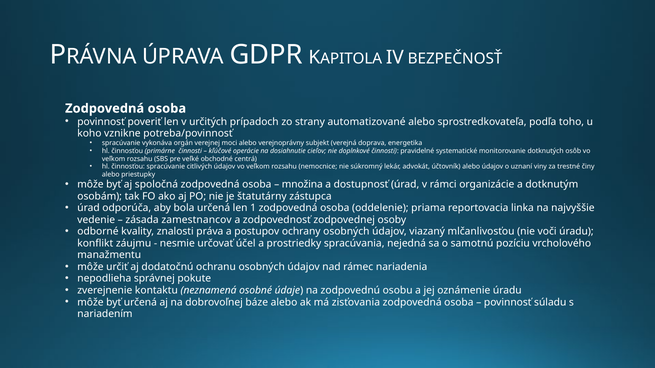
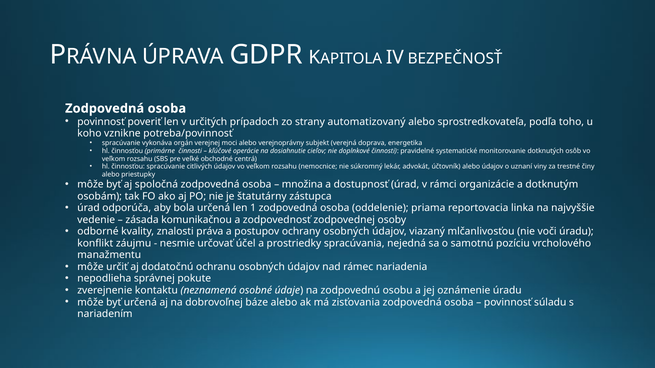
automatizované: automatizované -> automatizovaný (367, 122)
zamestnancov: zamestnancov -> komunikačnou (197, 220)
